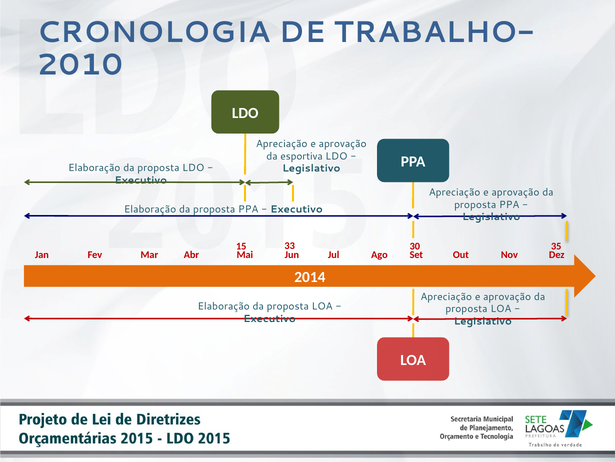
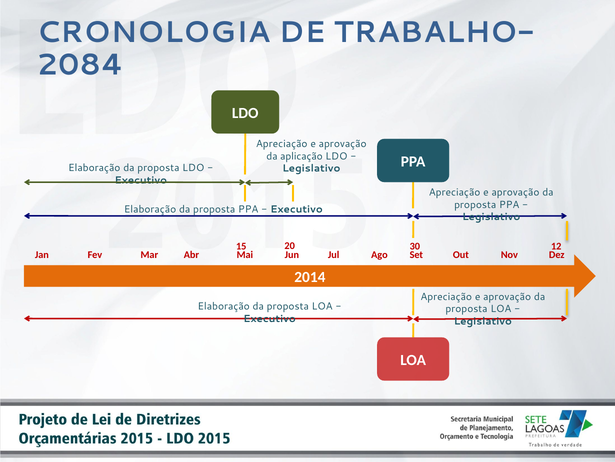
2010: 2010 -> 2084 (80, 65)
esportiva: esportiva -> aplicação (302, 156)
33: 33 -> 20 (290, 245)
35: 35 -> 12 (556, 246)
